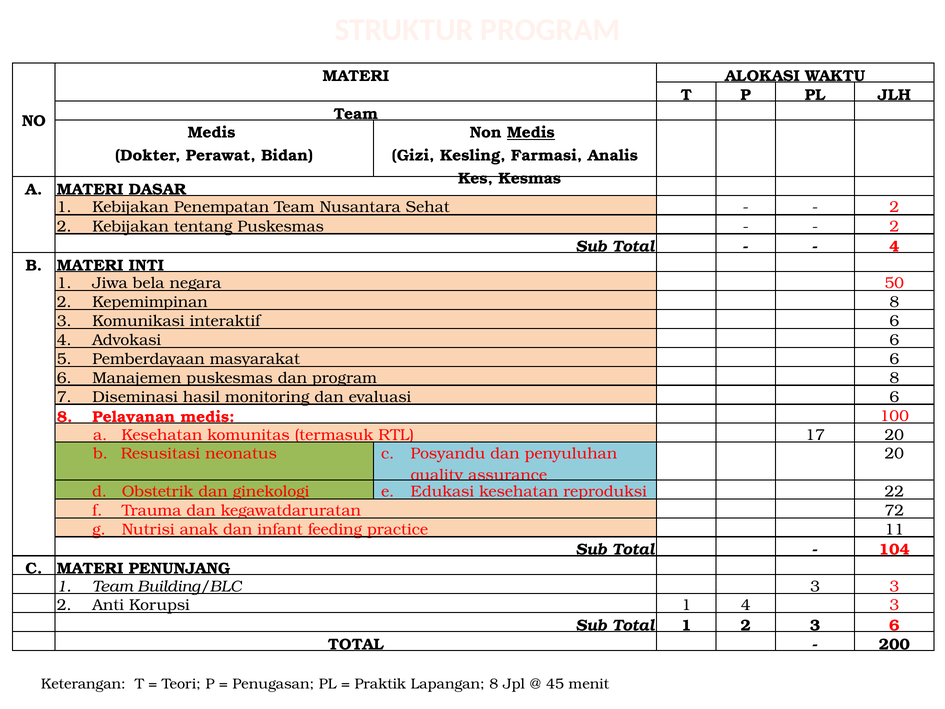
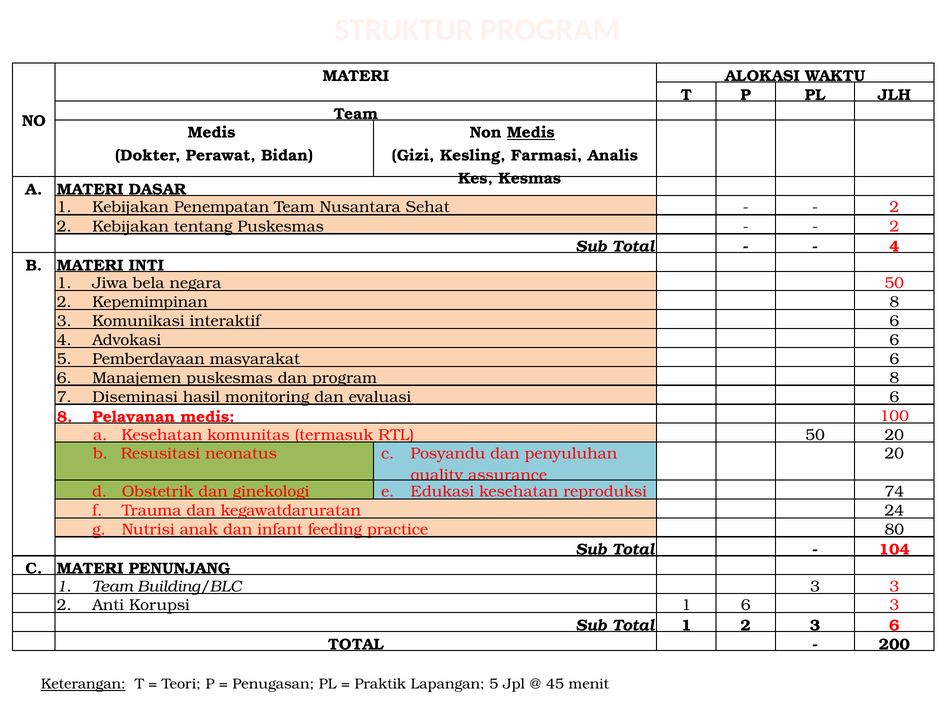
17: 17 -> 50 (815, 435)
22: 22 -> 74 (894, 491)
72: 72 -> 24 (894, 510)
11: 11 -> 80 (894, 529)
1 4: 4 -> 6 (746, 605)
Keterangan underline: none -> present (83, 684)
Lapangan 8: 8 -> 5 (494, 684)
